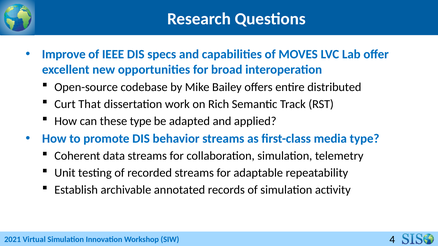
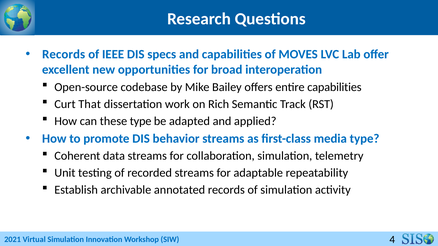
Improve: Improve -> Records (64, 55)
entire distributed: distributed -> capabilities (334, 87)
